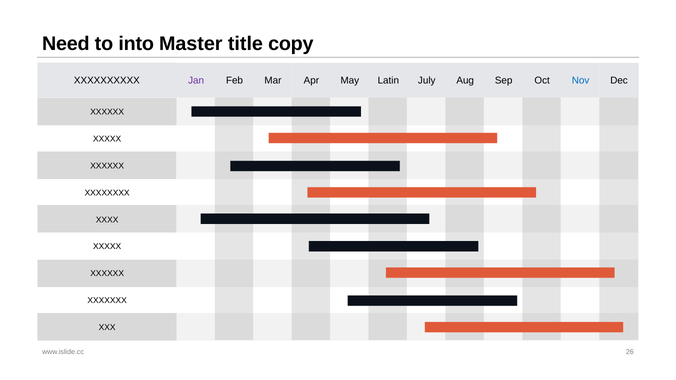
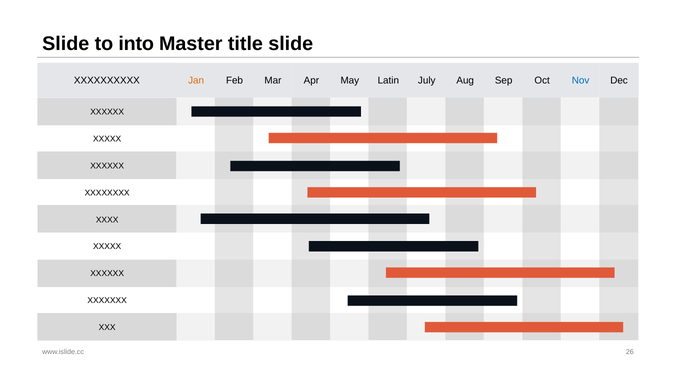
Need: Need -> Slide (66, 44)
title copy: copy -> slide (291, 44)
Jan colour: purple -> orange (196, 81)
